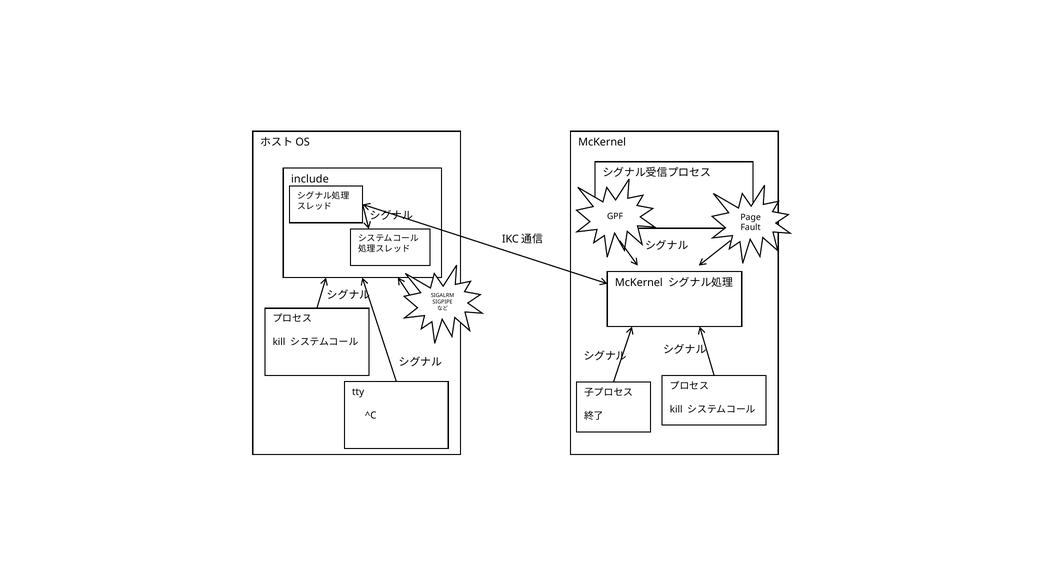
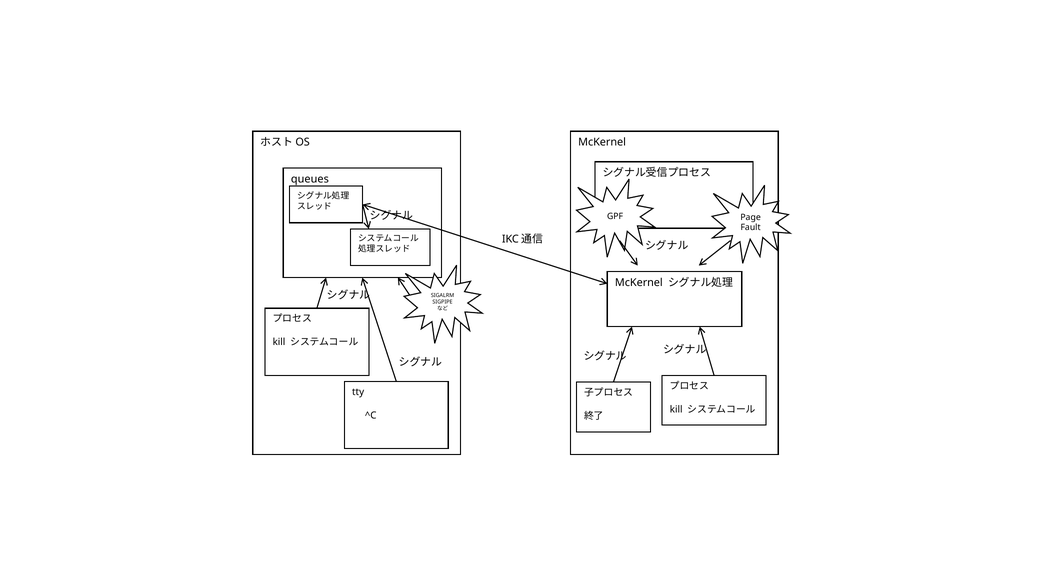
include: include -> queues (310, 179)
